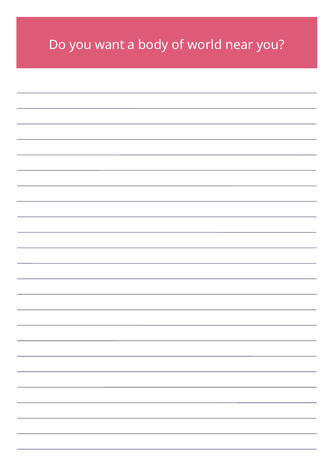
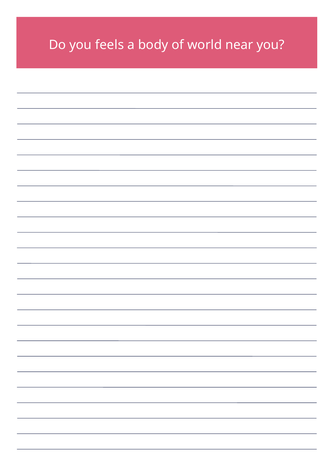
want: want -> feels (110, 45)
